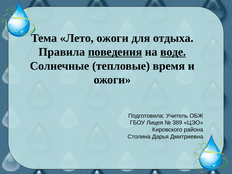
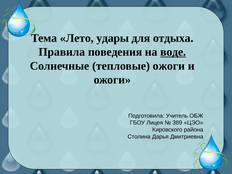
Лето ожоги: ожоги -> удары (113, 38)
поведения underline: present -> none (115, 52)
тепловые время: время -> ожоги (169, 66)
